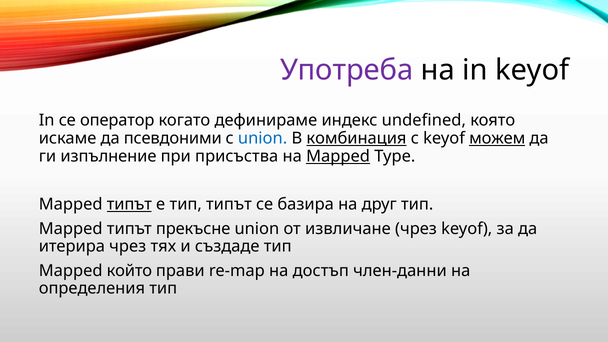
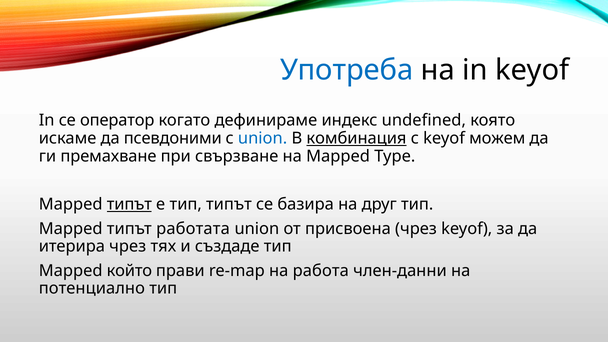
Употреба colour: purple -> blue (347, 70)
можем underline: present -> none (497, 138)
изпълнение: изпълнение -> премахване (108, 156)
присъства: присъства -> свързване (237, 156)
Mapped underline: present -> none (338, 156)
прекъсне: прекъсне -> работата (193, 229)
извличане: извличане -> присвоена (348, 229)
достъп: достъп -> работа (321, 271)
определения: определения -> потенциално (92, 288)
